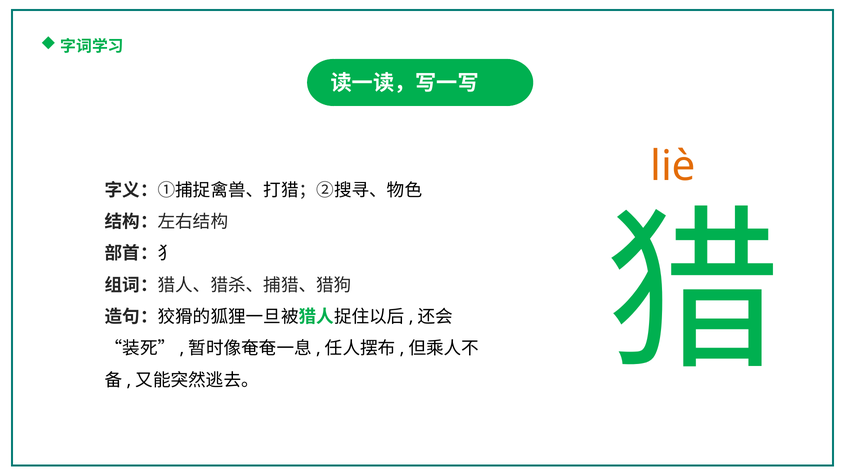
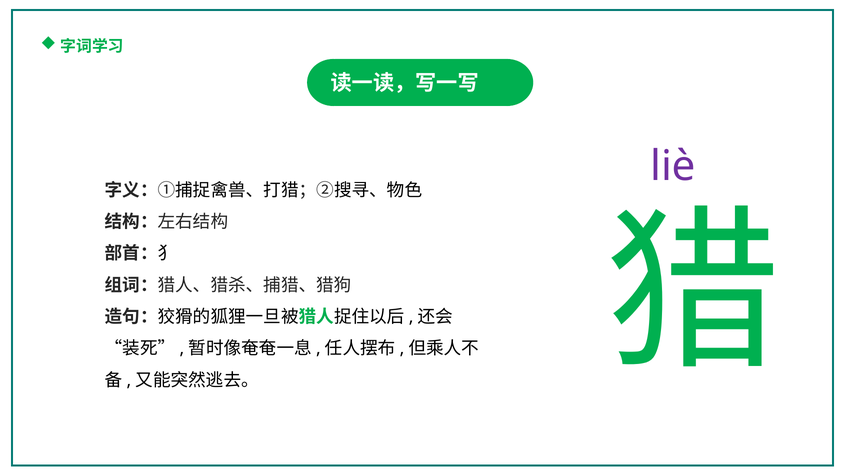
liè colour: orange -> purple (673, 167)
